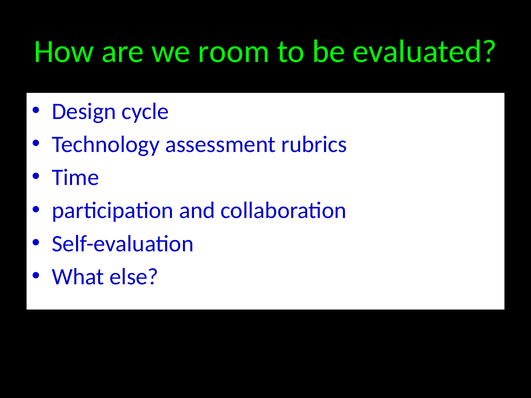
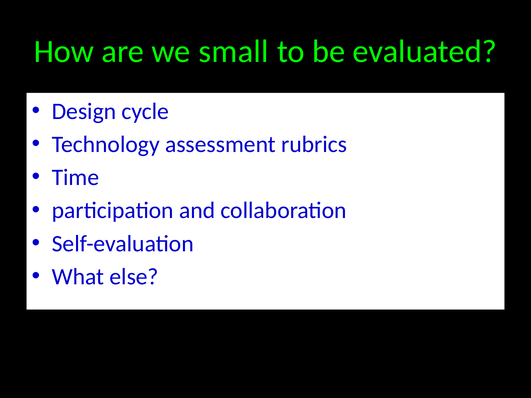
room: room -> small (234, 51)
